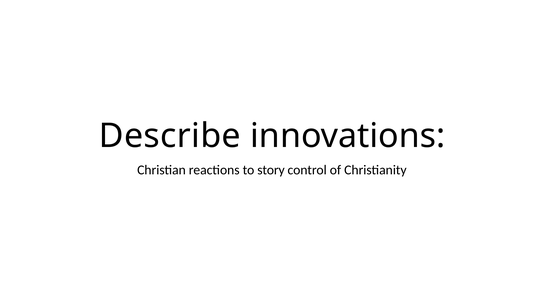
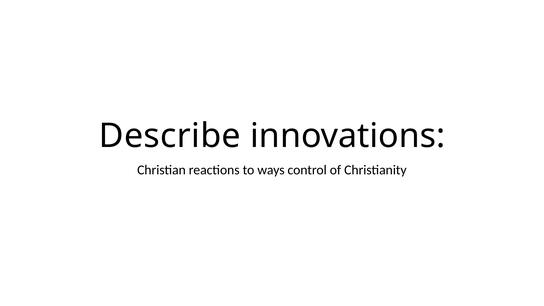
story: story -> ways (271, 170)
